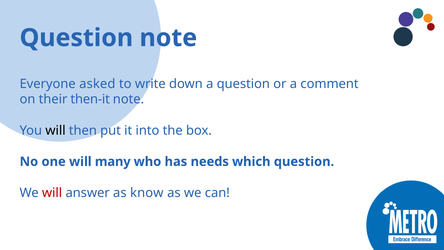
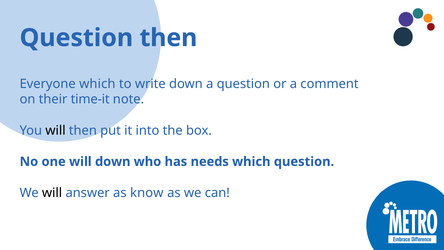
Question note: note -> then (168, 38)
Everyone asked: asked -> which (97, 84)
then-it: then-it -> time-it (90, 99)
will many: many -> down (113, 161)
will colour: red -> black (52, 193)
